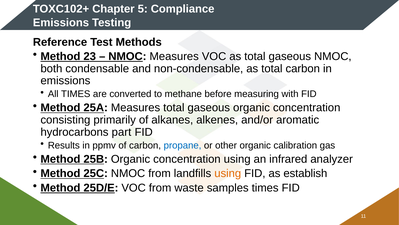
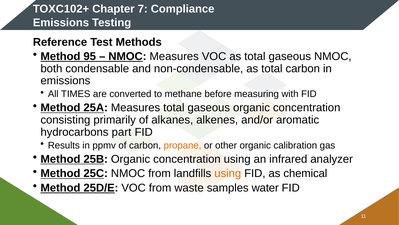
5: 5 -> 7 (143, 9)
23: 23 -> 95 (90, 56)
propane colour: blue -> orange (182, 145)
establish: establish -> chemical (305, 173)
samples times: times -> water (265, 187)
